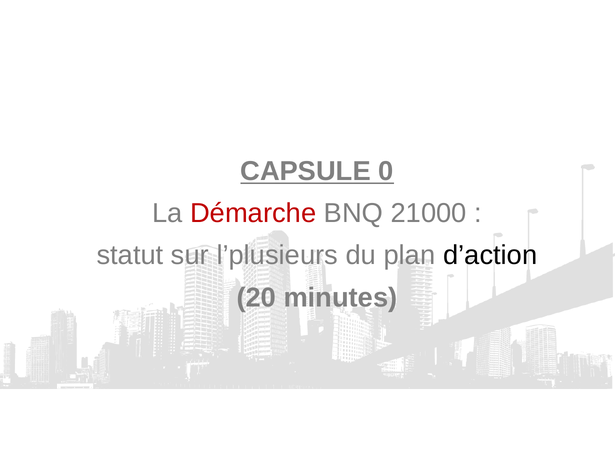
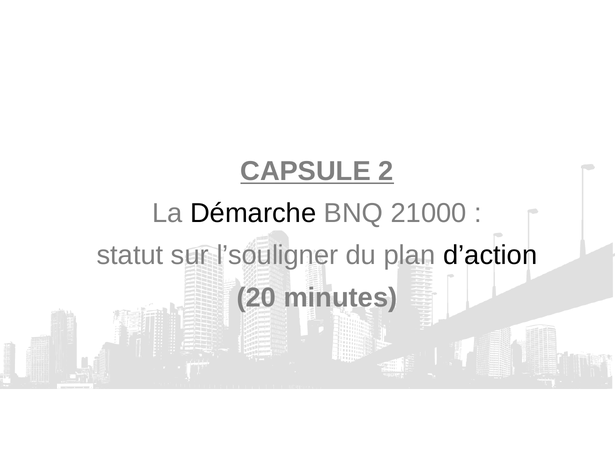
0: 0 -> 2 (386, 171)
Démarche colour: red -> black (253, 213)
l’plusieurs: l’plusieurs -> l’souligner (277, 256)
